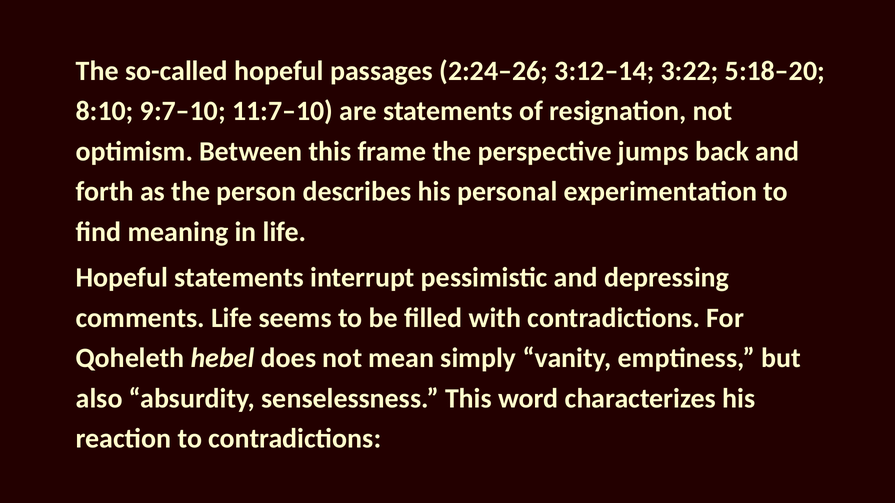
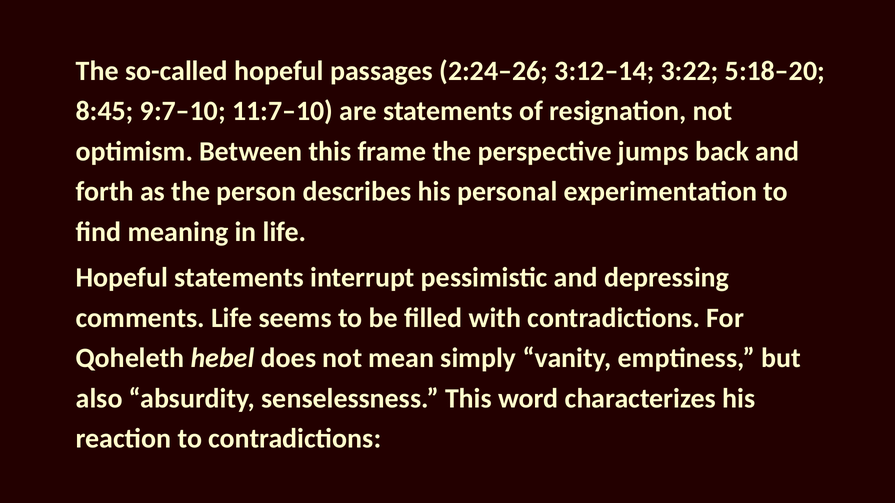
8:10: 8:10 -> 8:45 (105, 111)
